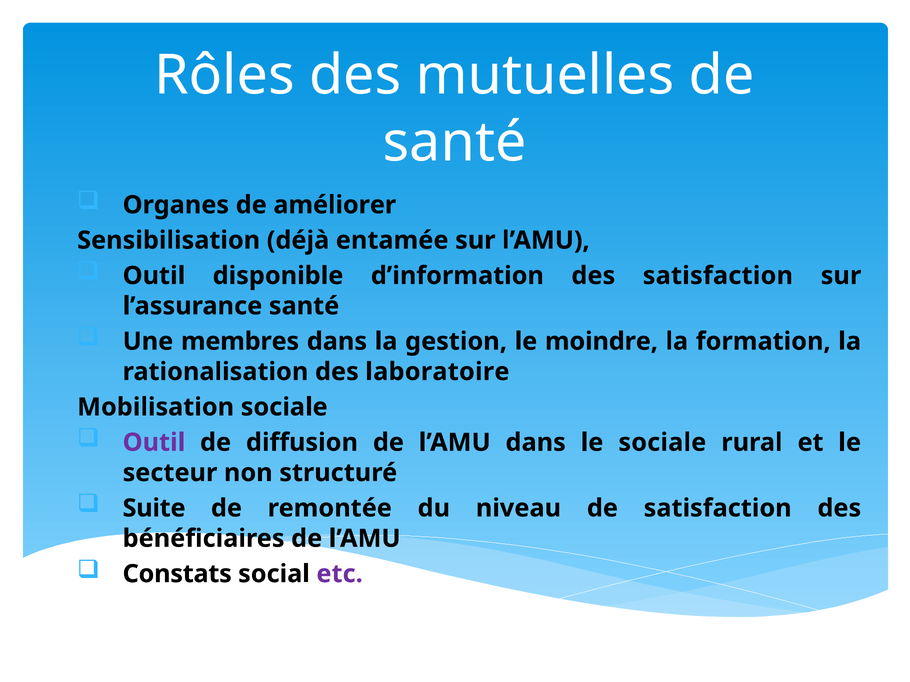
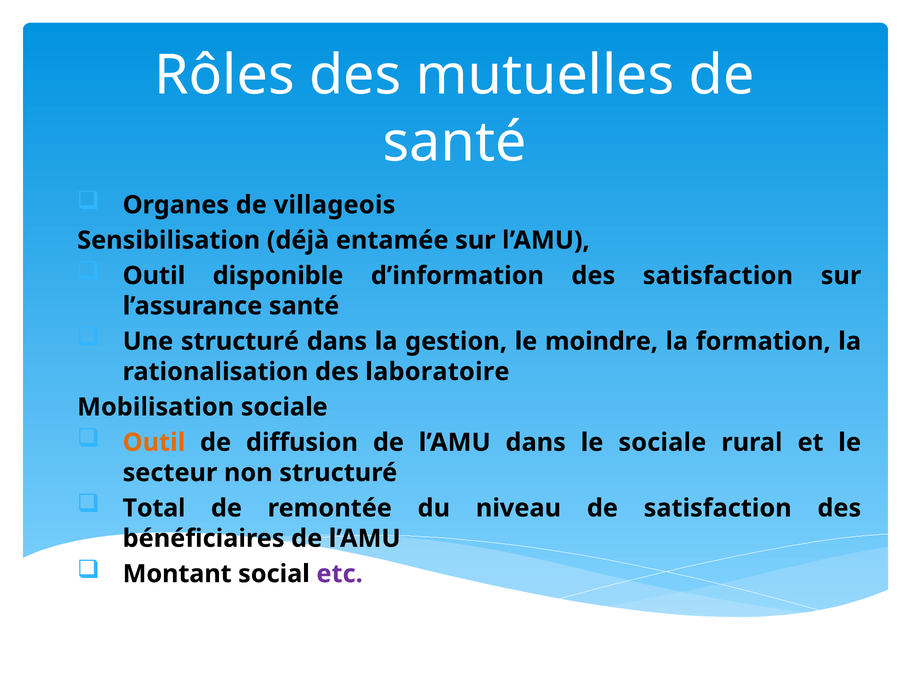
améliorer: améliorer -> villageois (335, 205)
Une membres: membres -> structuré (240, 342)
Outil colour: purple -> orange (154, 443)
Suite: Suite -> Total (154, 509)
Constats: Constats -> Montant (177, 574)
